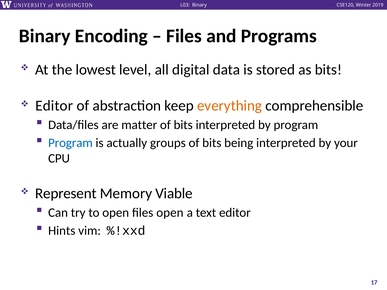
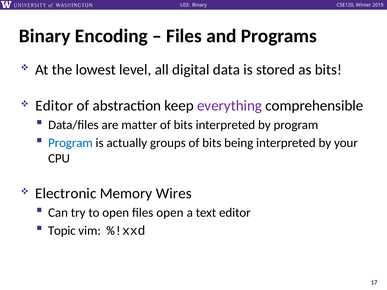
everything colour: orange -> purple (230, 106)
Represent: Represent -> Electronic (66, 194)
Viable: Viable -> Wires (174, 194)
Hints: Hints -> Topic (62, 231)
